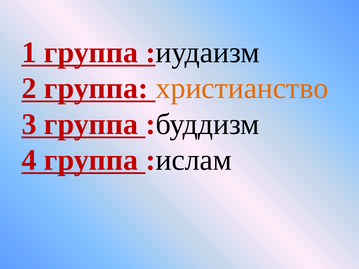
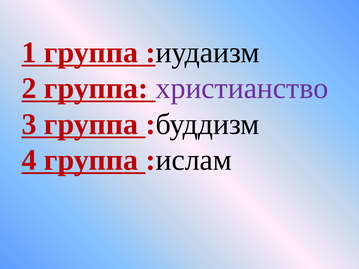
христианство colour: orange -> purple (242, 88)
